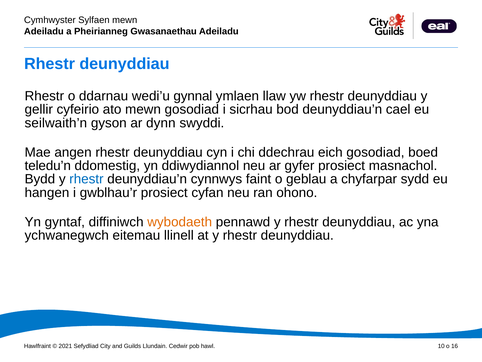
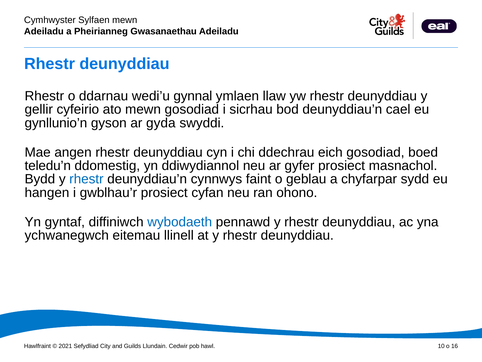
seilwaith’n: seilwaith’n -> gynllunio’n (56, 123)
dynn: dynn -> gyda (161, 123)
wybodaeth colour: orange -> blue (180, 222)
